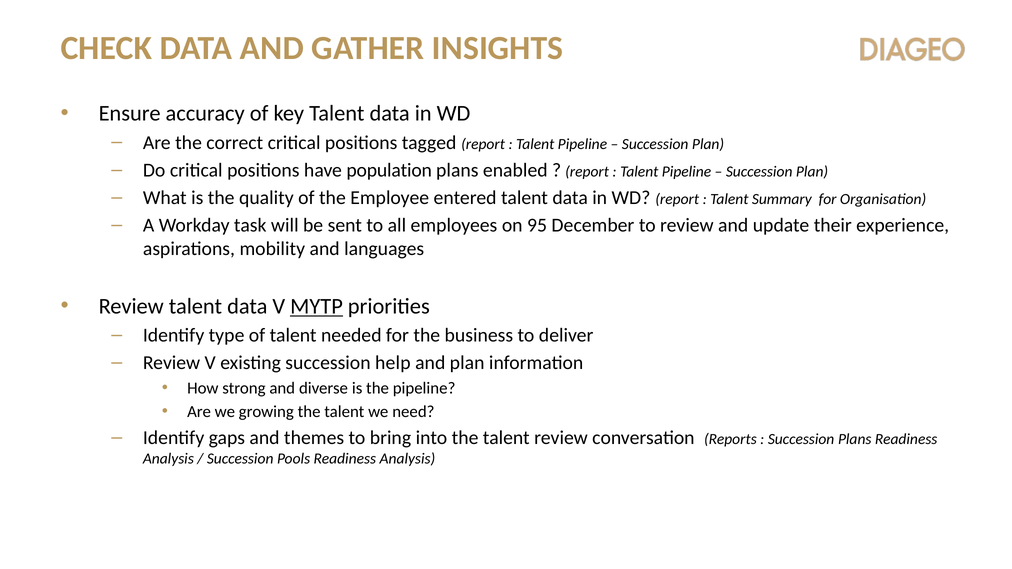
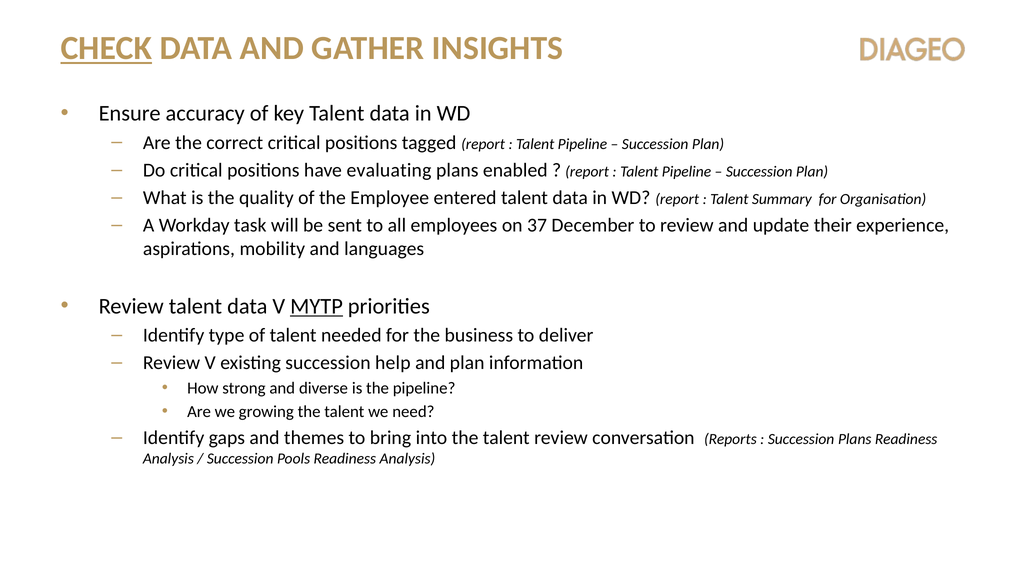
CHECK underline: none -> present (106, 48)
population: population -> evaluating (389, 170)
95: 95 -> 37 (537, 225)
